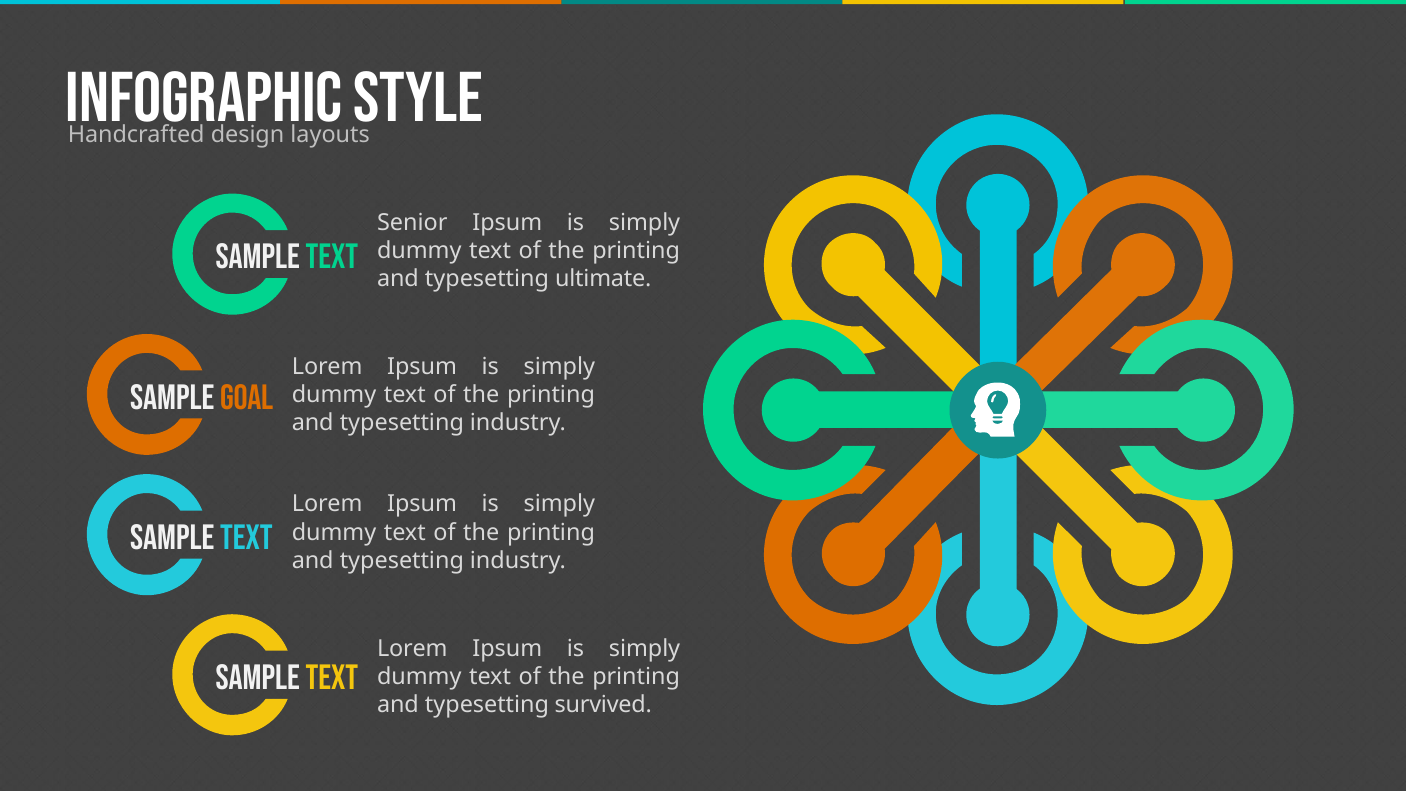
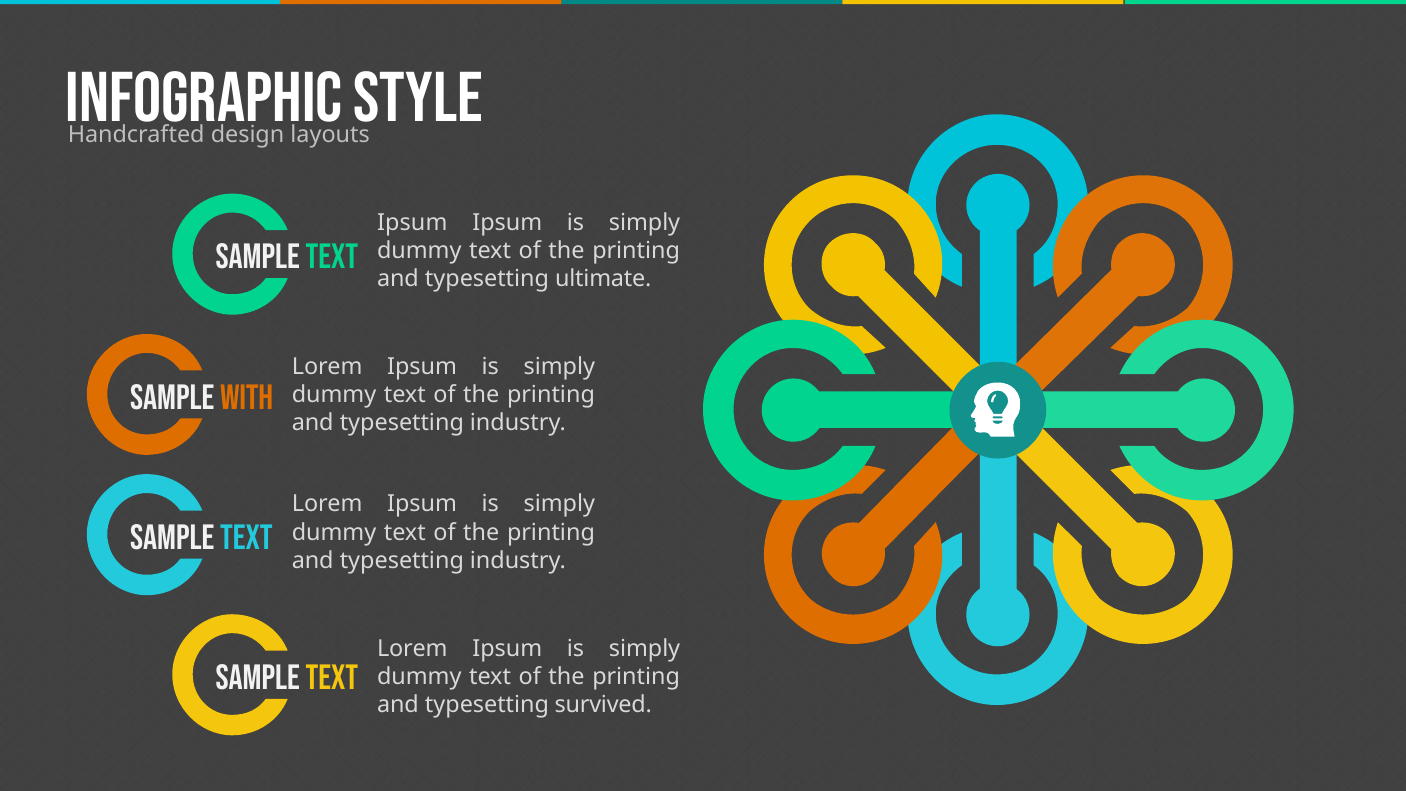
Senior: Senior -> Ipsum (412, 222)
GOAL: GOAL -> WITH (247, 398)
